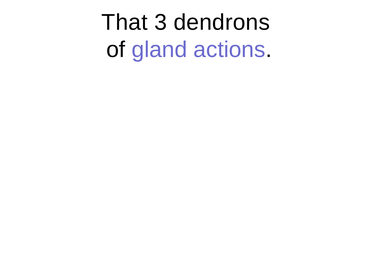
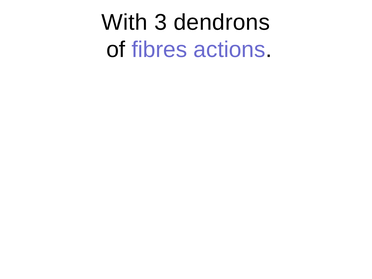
That: That -> With (125, 22)
gland: gland -> fibres (159, 50)
